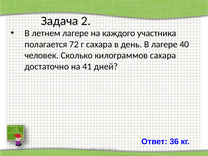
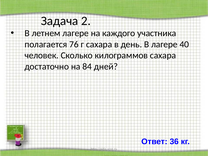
72: 72 -> 76 (74, 44)
41: 41 -> 84 (87, 67)
